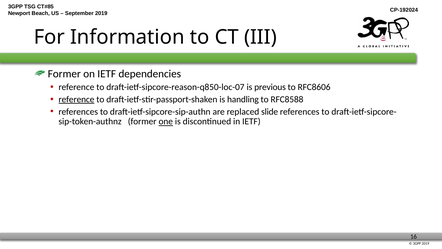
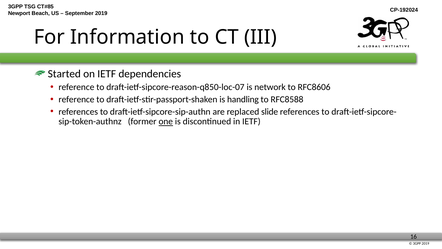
Former: Former -> Started (64, 74)
previous: previous -> network (270, 87)
reference underline: present -> none (76, 99)
